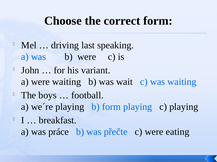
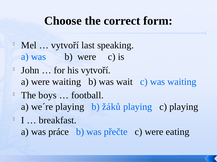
driving: driving -> vytvoří (65, 46)
his variant: variant -> vytvoří (96, 71)
b form: form -> žáků (111, 107)
